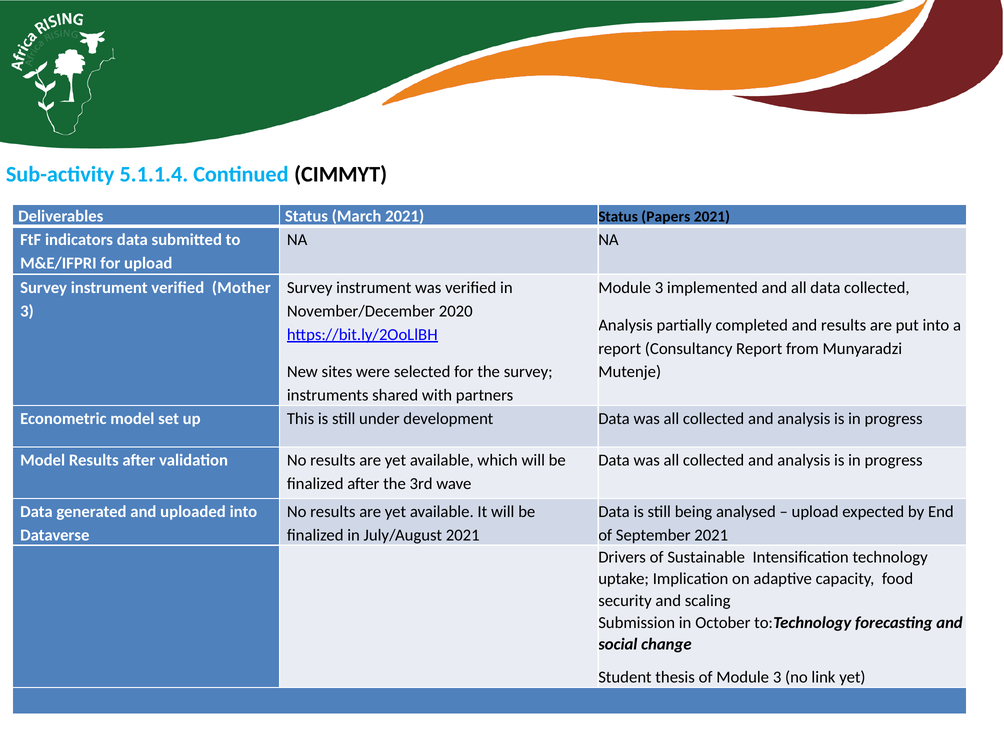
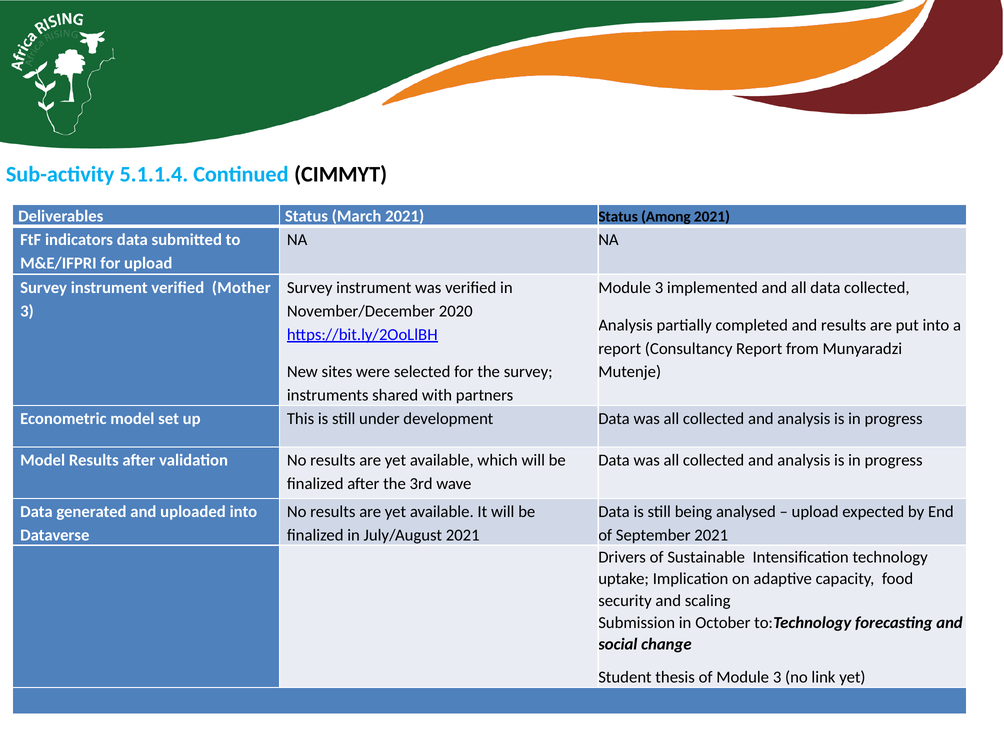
Papers: Papers -> Among (666, 217)
